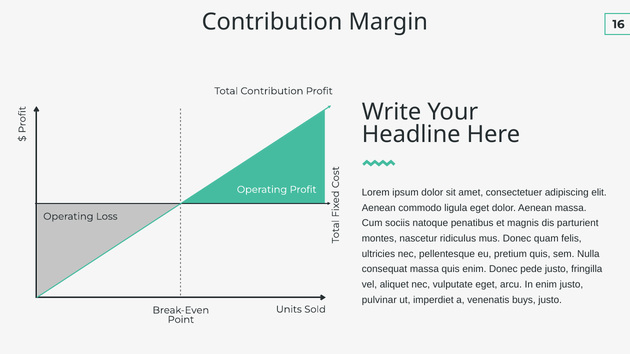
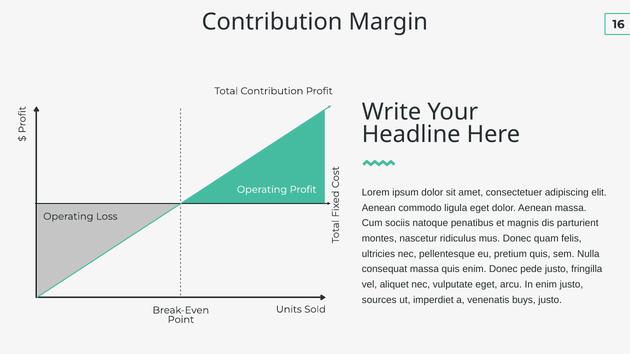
pulvinar: pulvinar -> sources (379, 300)
